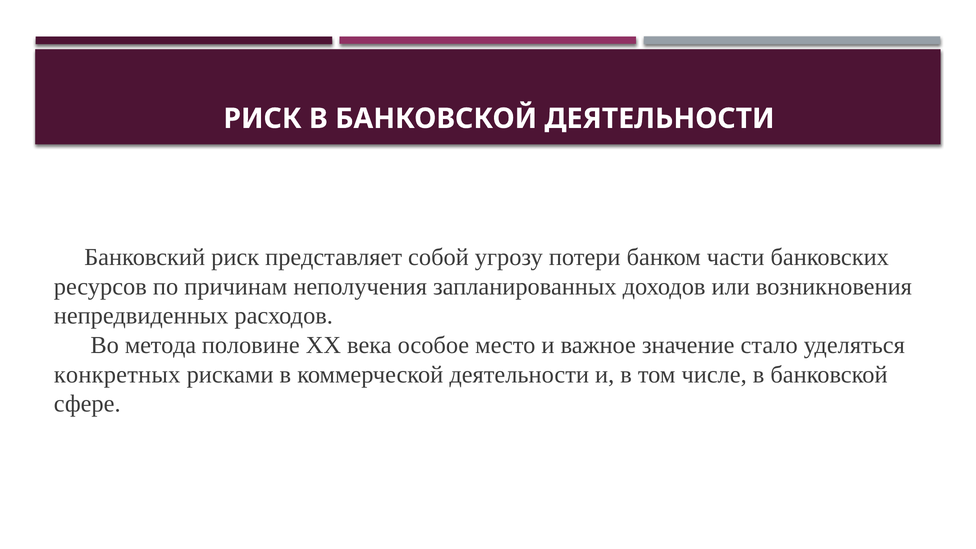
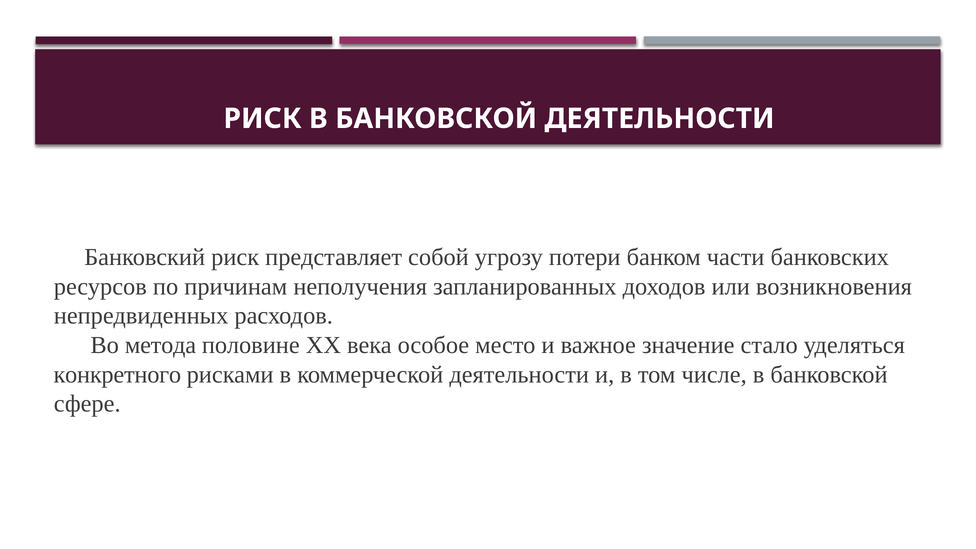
конкретных: конкретных -> конкретного (117, 374)
